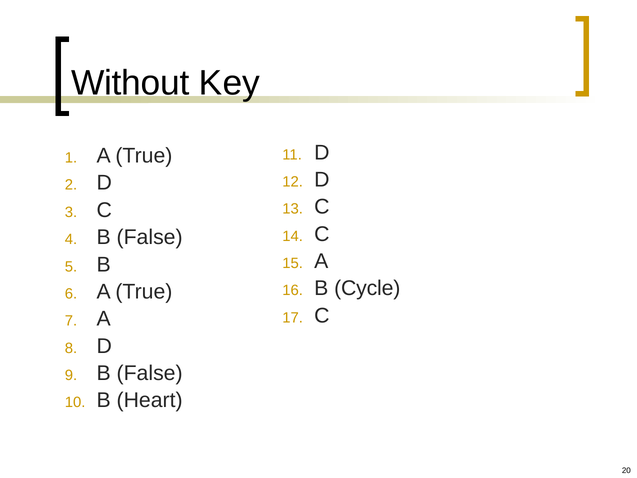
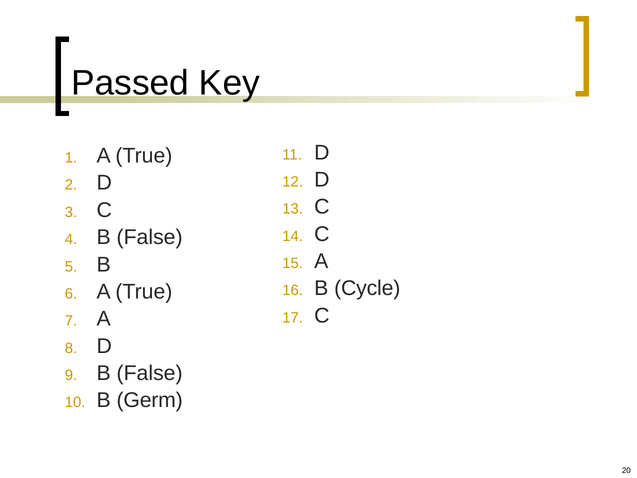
Without: Without -> Passed (130, 83)
Heart: Heart -> Germ (150, 400)
